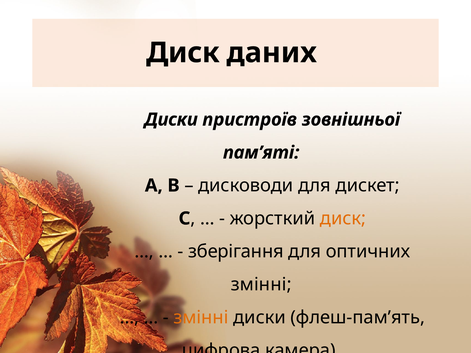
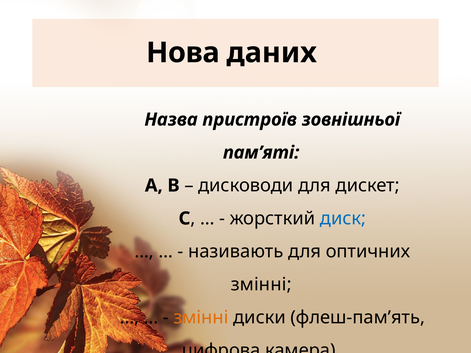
Диск: Диск -> Нова (183, 53)
Диски: Диски -> Назва (171, 120)
диск colour: orange -> blue (343, 219)
зберігання: зберігання -> називають (236, 252)
